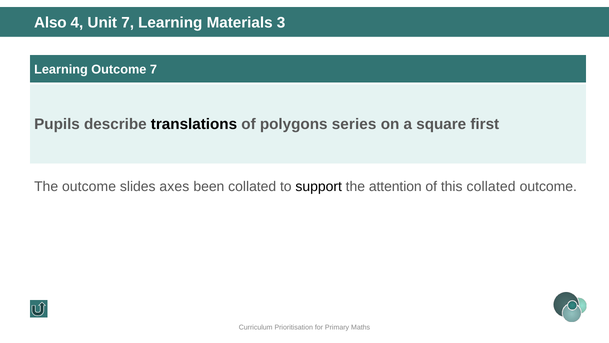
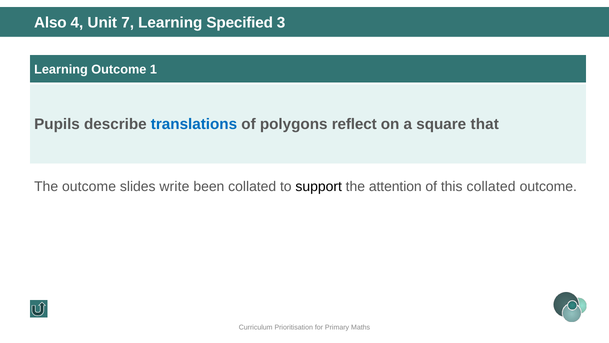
Materials: Materials -> Specified (240, 23)
Outcome 7: 7 -> 1 (153, 69)
translations colour: black -> blue (194, 124)
series: series -> reflect (354, 124)
first: first -> that (485, 124)
axes: axes -> write (174, 186)
